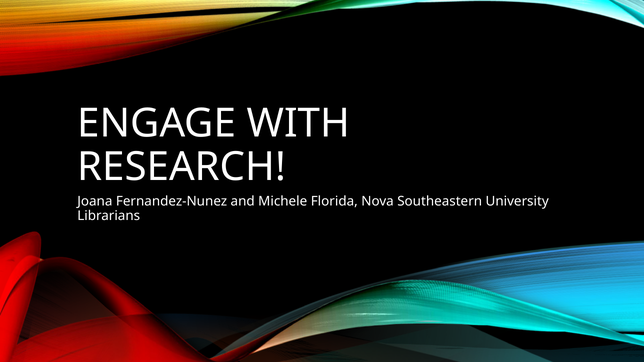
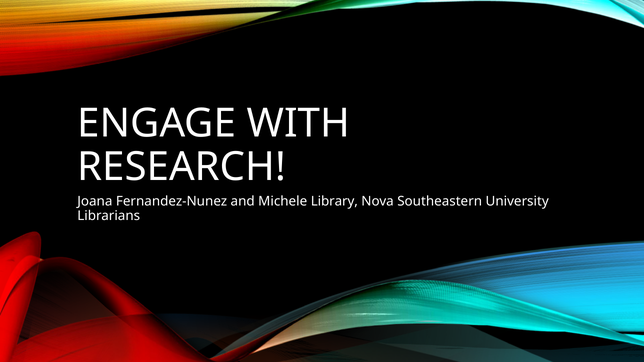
Florida: Florida -> Library (334, 201)
